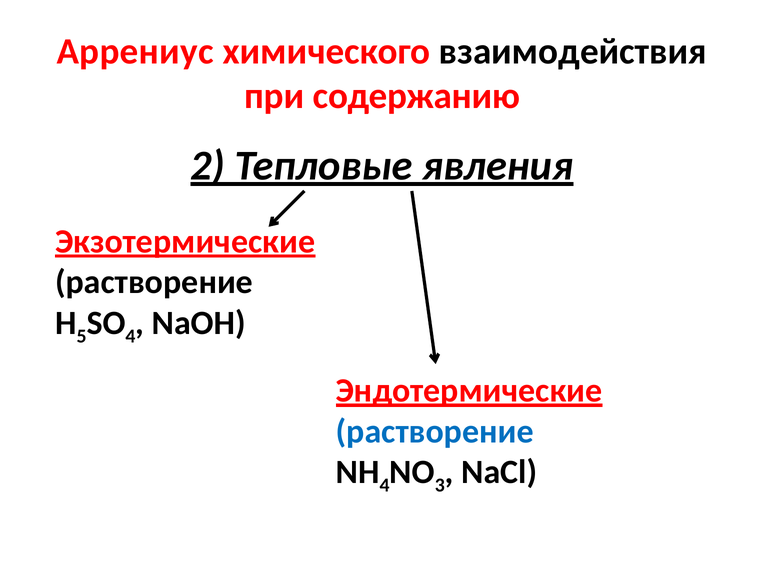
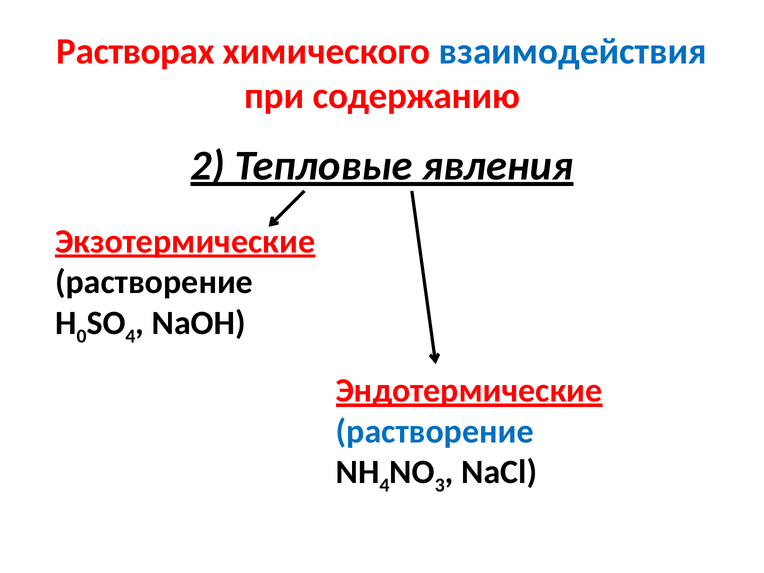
Аррениус: Аррениус -> Растворах (136, 52)
взаимодействия colour: black -> blue (573, 52)
5: 5 -> 0 (82, 336)
